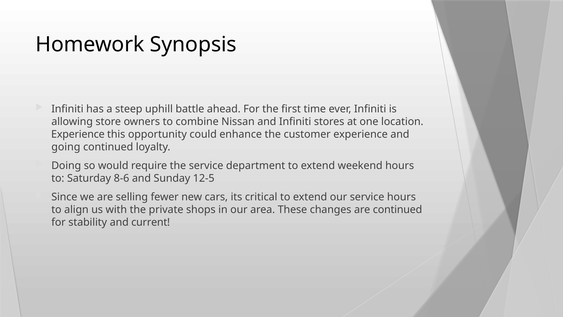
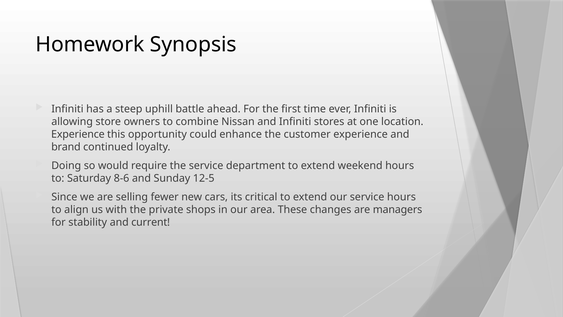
going: going -> brand (66, 147)
are continued: continued -> managers (398, 209)
